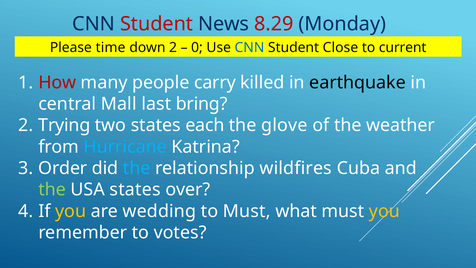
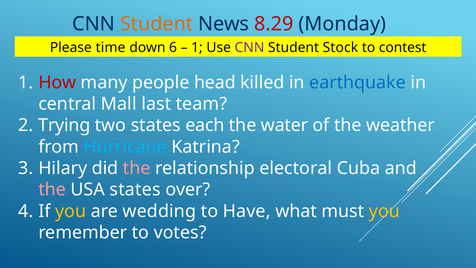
Student colour: red -> orange (157, 24)
down 2: 2 -> 6 (173, 47)
0: 0 -> 1 (197, 47)
CNN colour: blue -> purple (249, 47)
Close: Close -> Stock (340, 47)
current: current -> contest (403, 47)
carry: carry -> head (215, 82)
earthquake colour: black -> blue (358, 82)
bring: bring -> team (201, 104)
glove: glove -> water (285, 125)
Order: Order -> Hilary (63, 168)
the colour: light blue -> pink (137, 168)
wildfires: wildfires -> electoral (296, 168)
the colour: light green -> pink (52, 190)
to Must: Must -> Have (247, 211)
